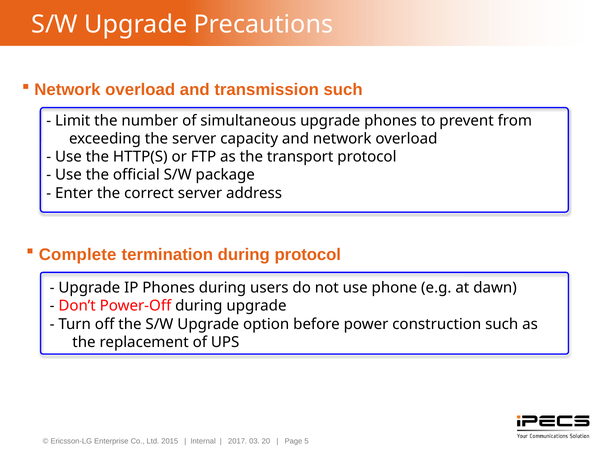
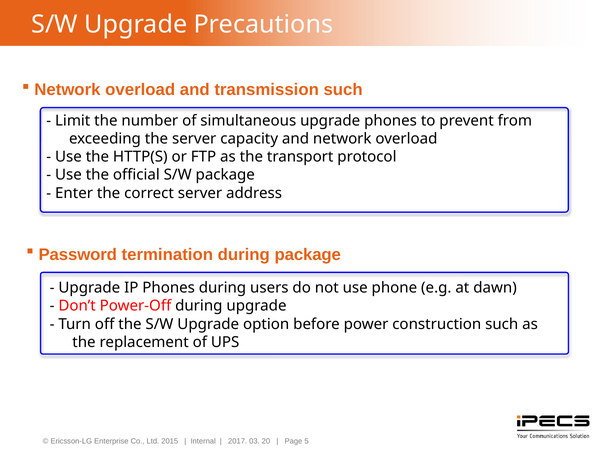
Complete: Complete -> Password (78, 255)
during protocol: protocol -> package (308, 255)
